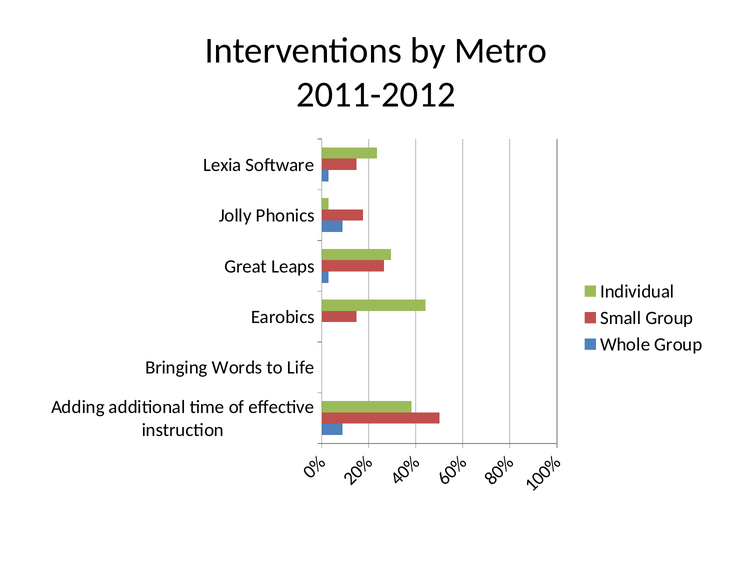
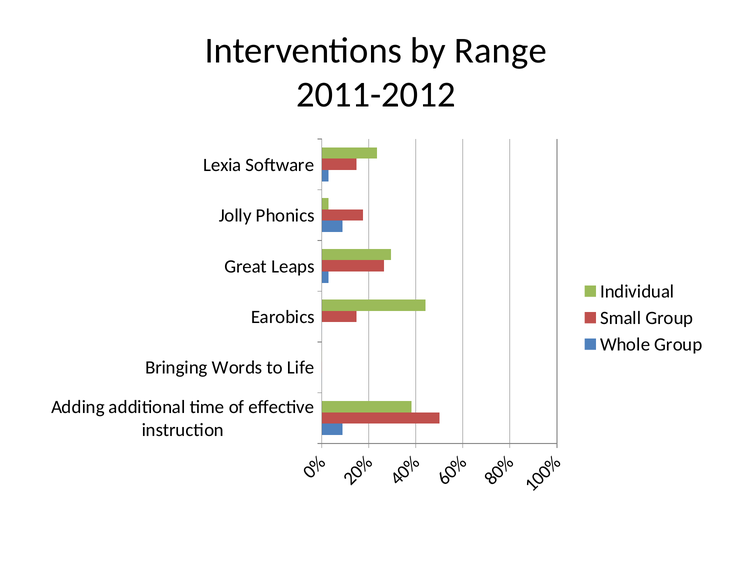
Metro: Metro -> Range (501, 51)
